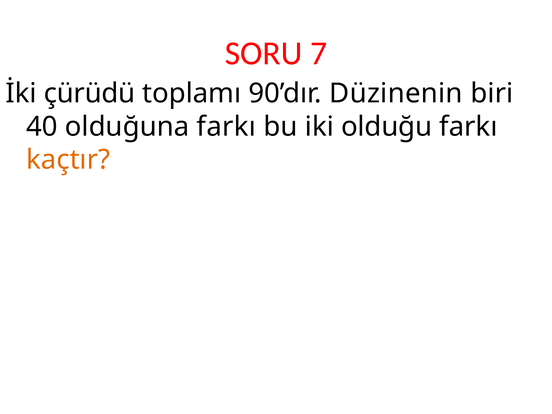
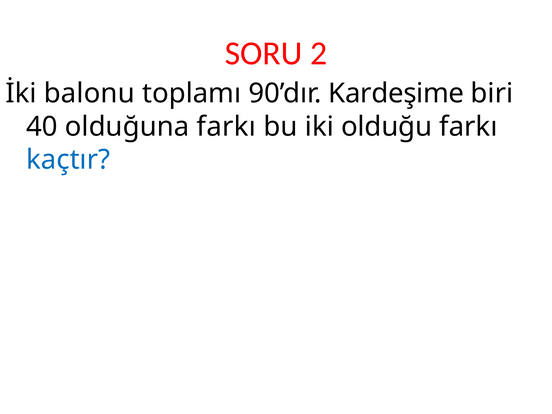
7: 7 -> 2 (319, 53)
çürüdü: çürüdü -> balonu (89, 93)
Düzinenin: Düzinenin -> Kardeşime (396, 93)
kaçtır colour: orange -> blue (68, 160)
